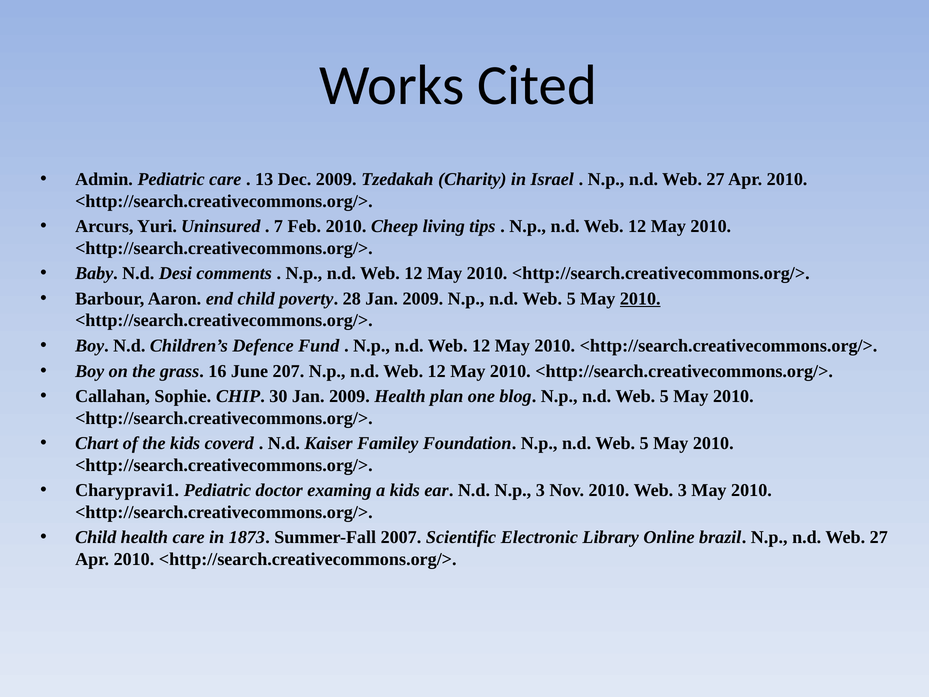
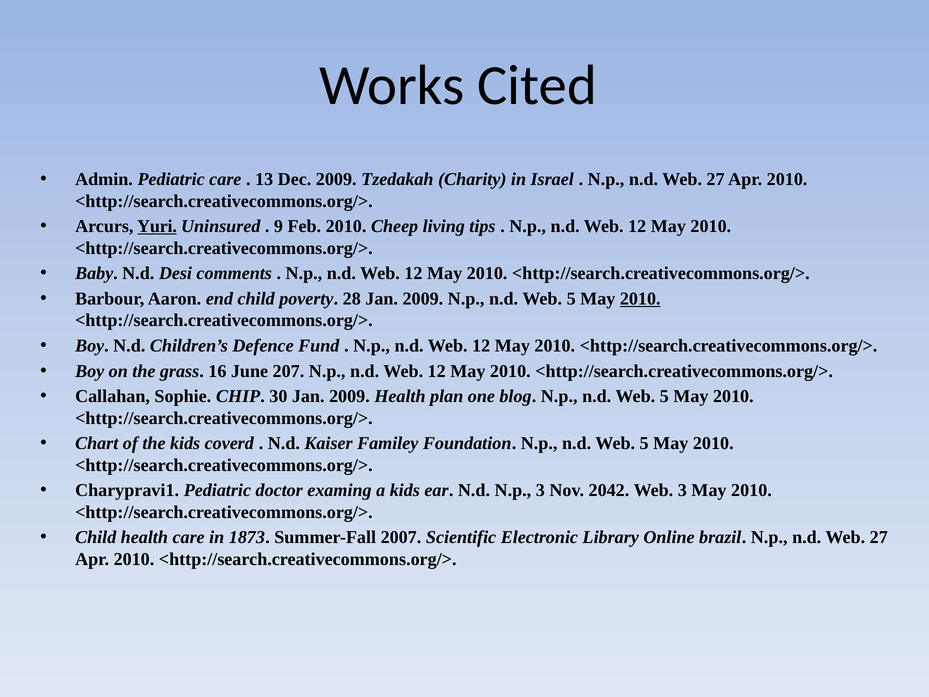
Yuri underline: none -> present (157, 226)
7: 7 -> 9 (278, 226)
Nov 2010: 2010 -> 2042 (609, 490)
